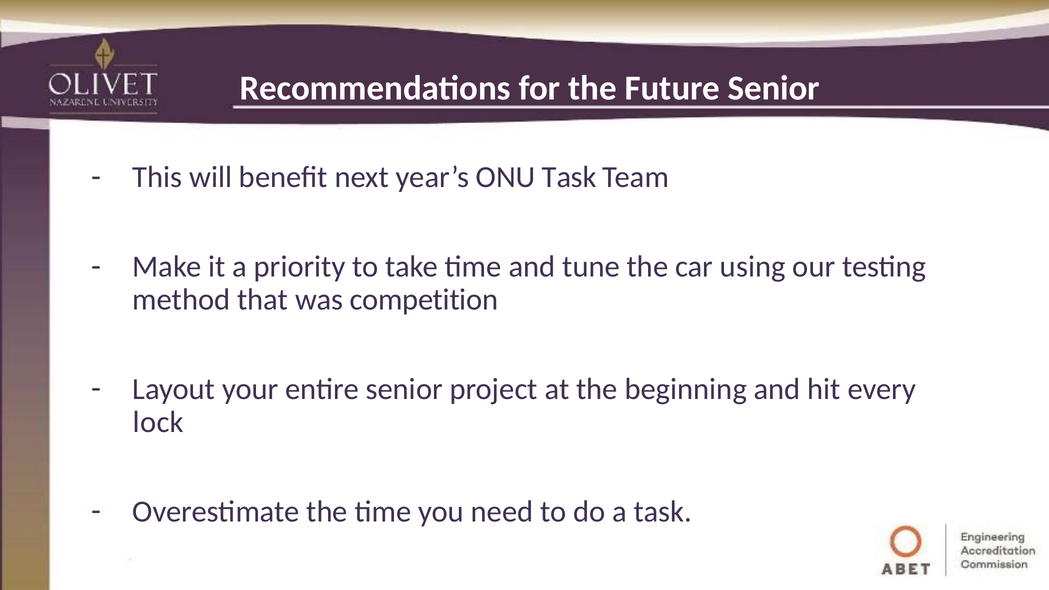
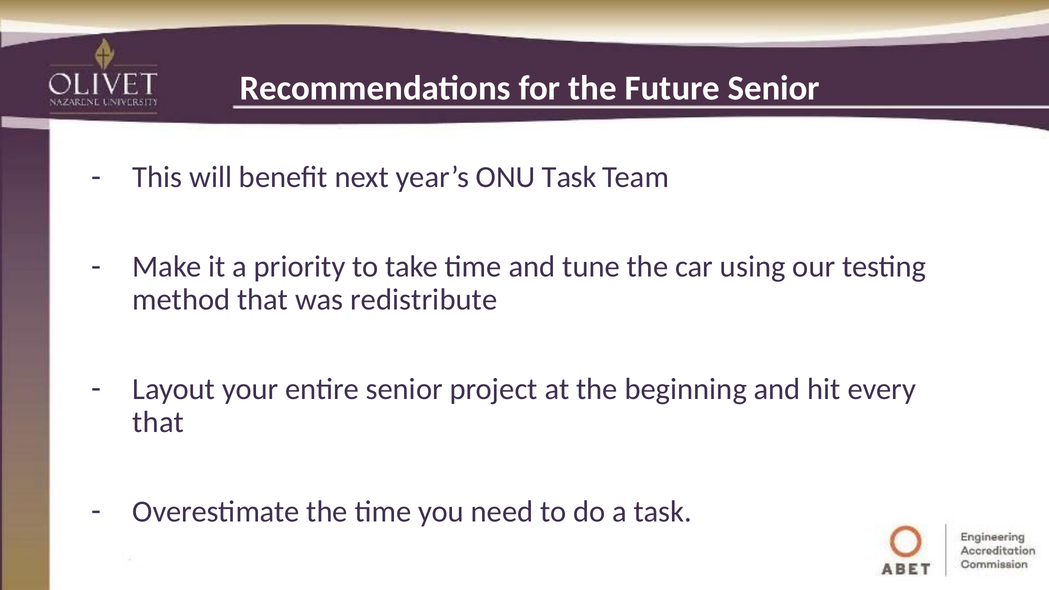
competition: competition -> redistribute (424, 300)
lock: lock -> that (158, 422)
